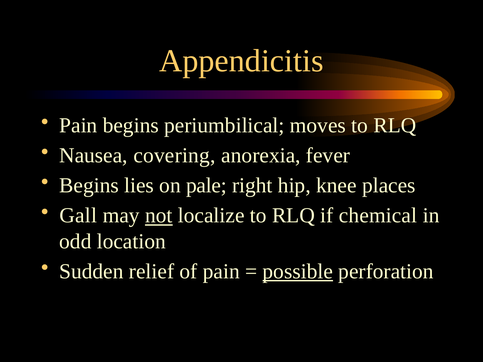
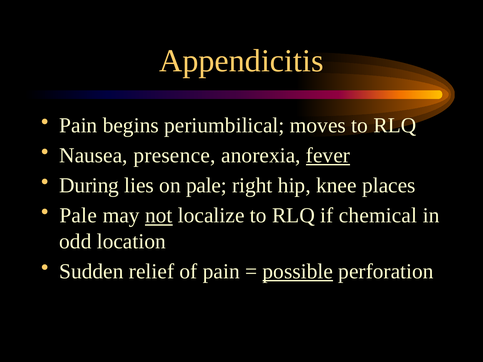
covering: covering -> presence (174, 156)
fever underline: none -> present (328, 156)
Begins: Begins -> During (89, 186)
Gall: Gall -> Pale (78, 216)
